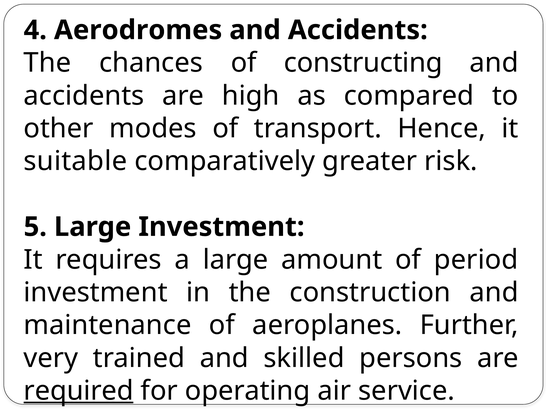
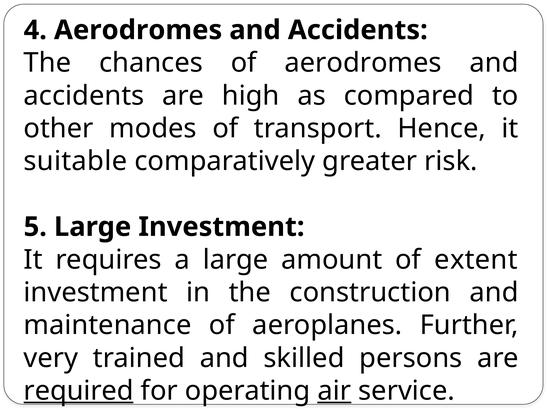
of constructing: constructing -> aerodromes (363, 63)
period: period -> extent (476, 260)
air underline: none -> present (334, 391)
